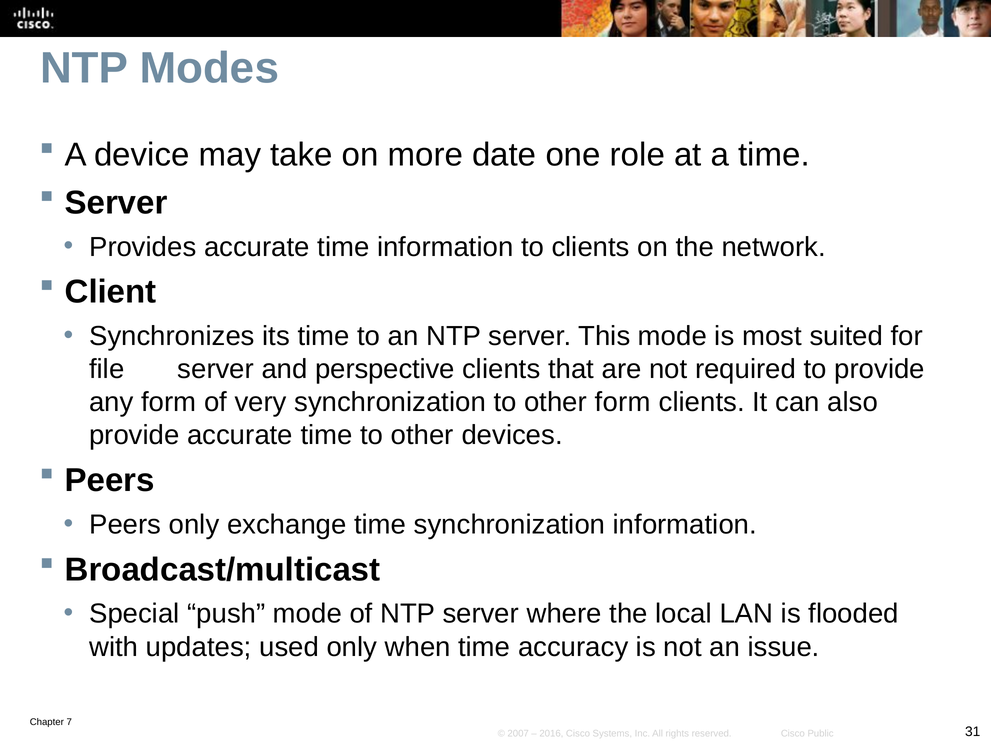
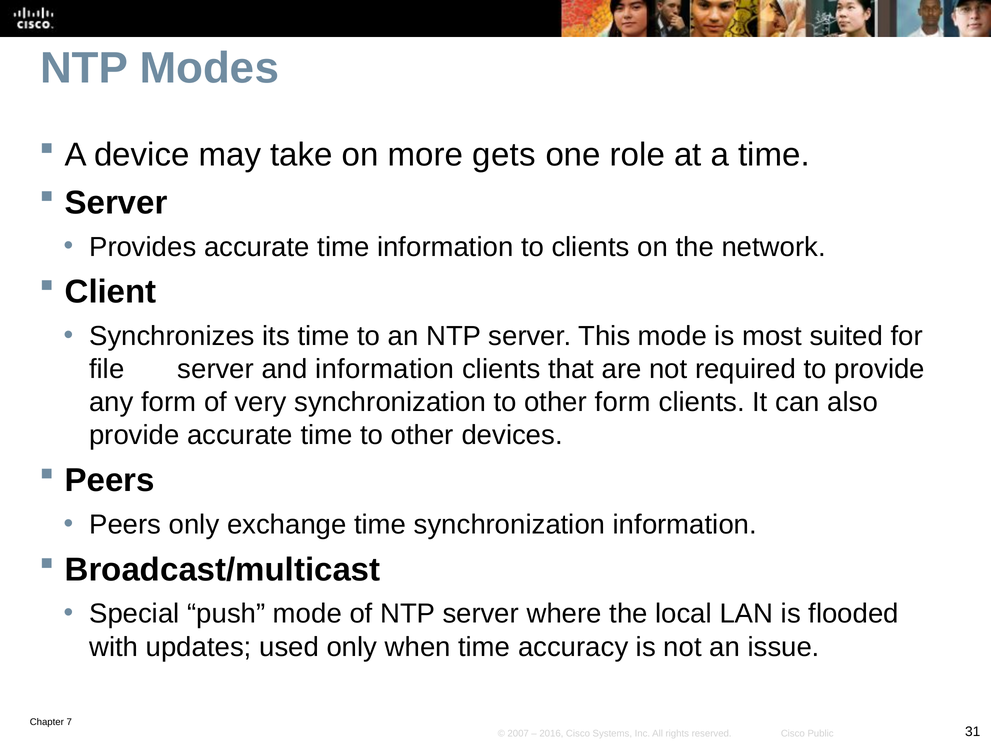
date: date -> gets (504, 155)
and perspective: perspective -> information (385, 369)
